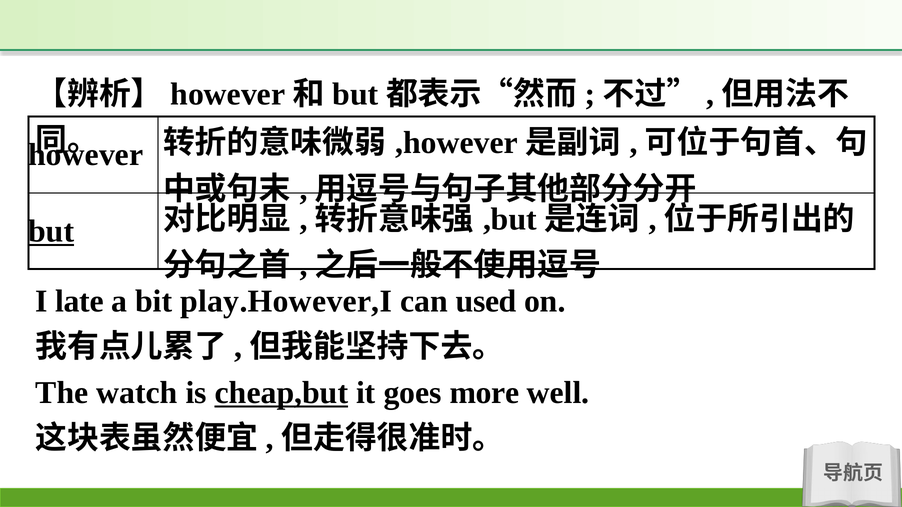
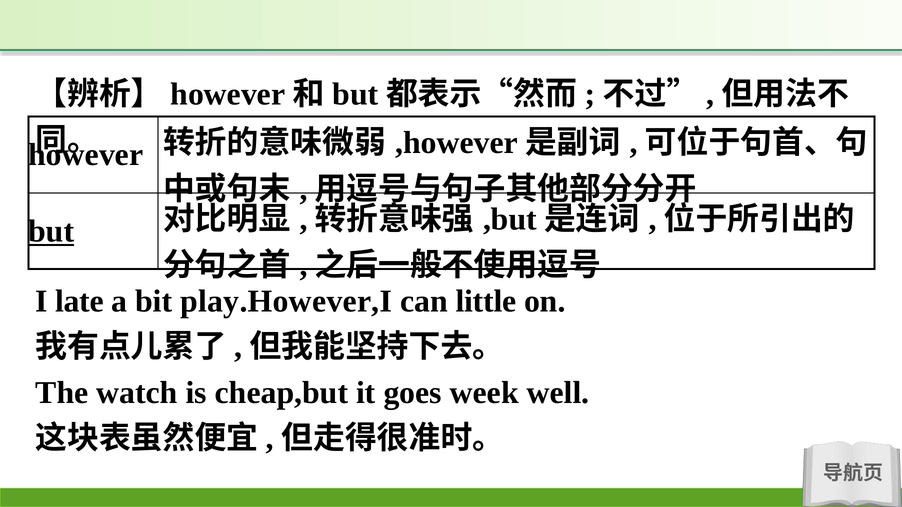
used: used -> little (486, 301)
cheap,but underline: present -> none (281, 393)
more: more -> week (484, 393)
